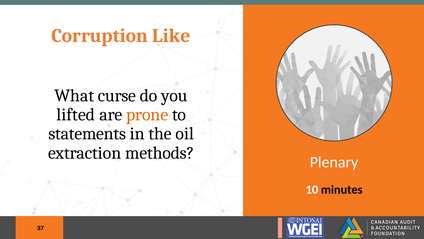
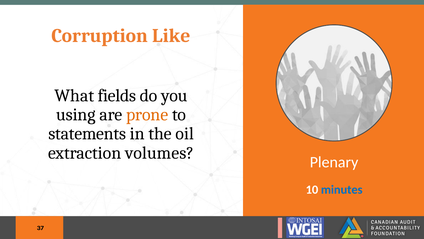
curse: curse -> fields (117, 95)
lifted: lifted -> using (76, 114)
methods: methods -> volumes (160, 153)
minutes colour: black -> blue (342, 189)
